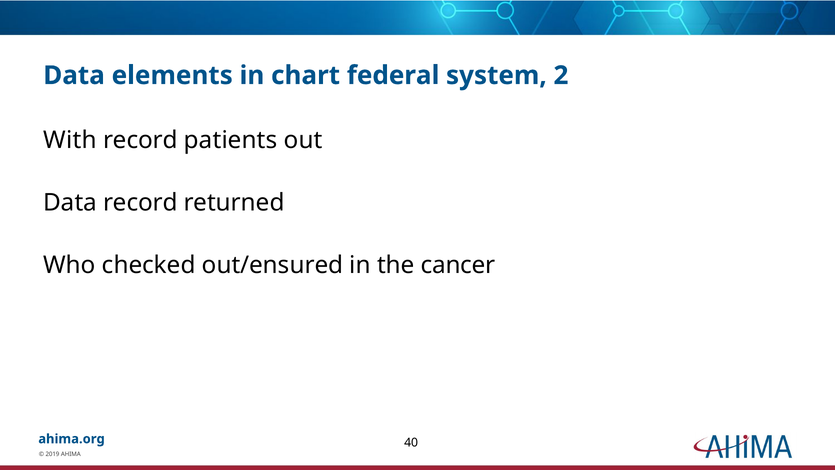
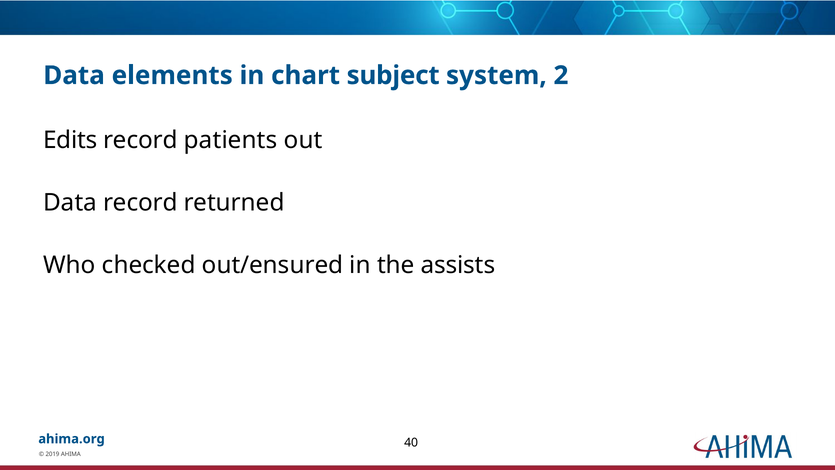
federal: federal -> subject (393, 75)
With: With -> Edits (70, 140)
cancer: cancer -> assists (458, 265)
